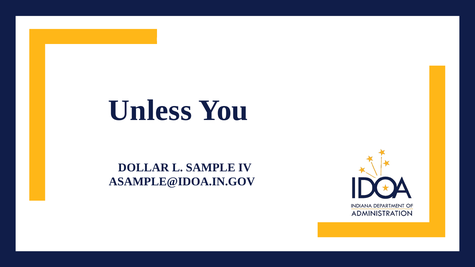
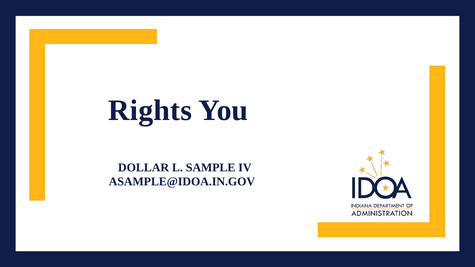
Unless: Unless -> Rights (150, 111)
